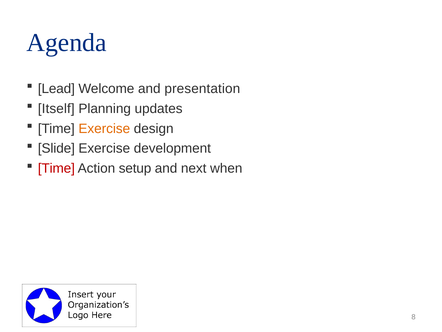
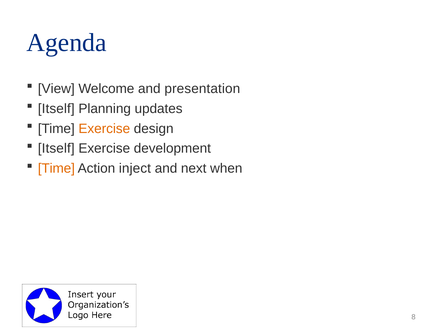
Lead: Lead -> View (56, 89)
Slide: Slide -> Itself (56, 148)
Time colour: red -> orange (56, 168)
setup: setup -> inject (135, 168)
